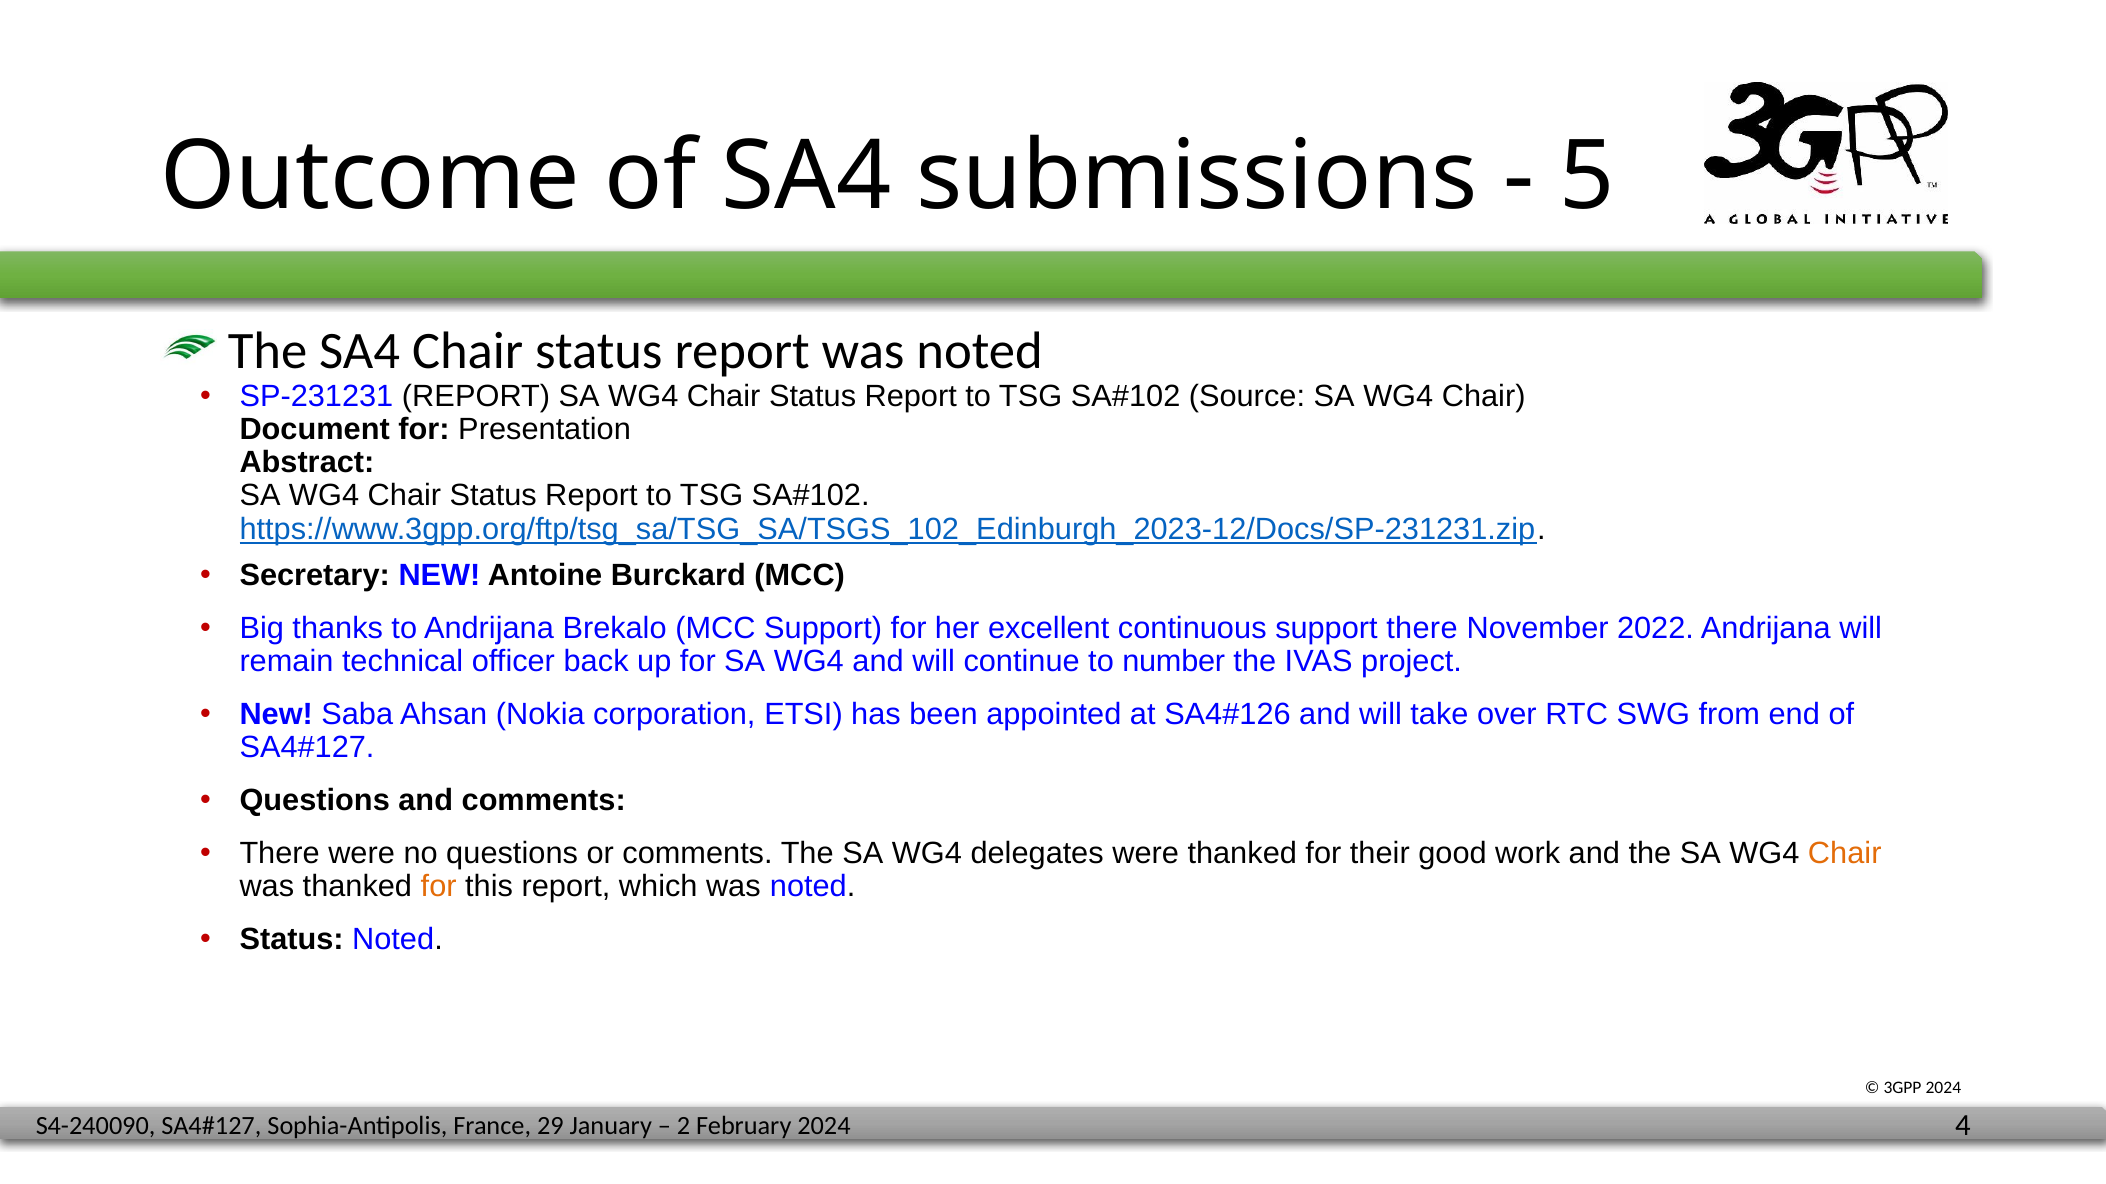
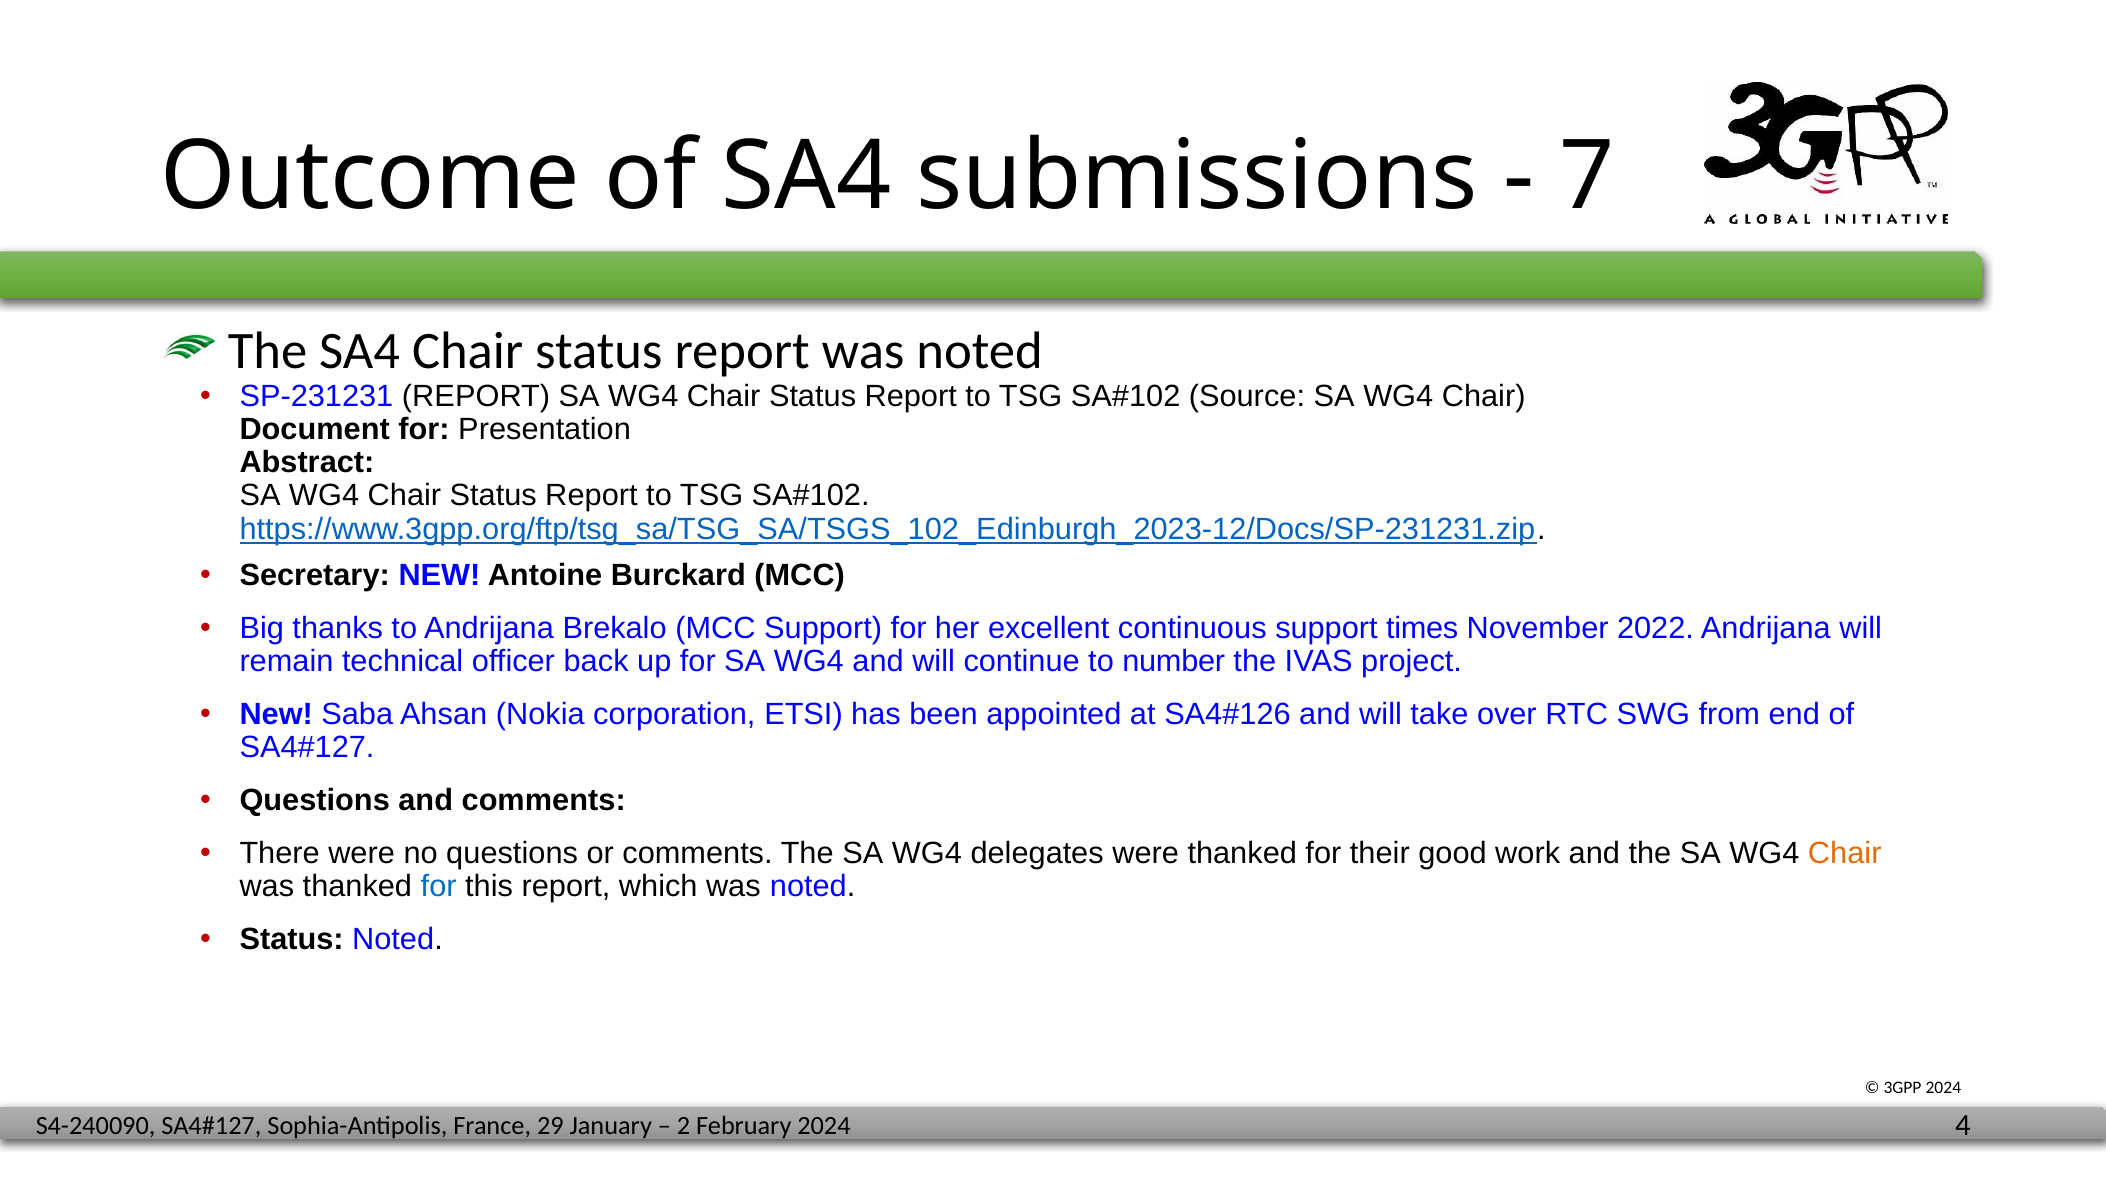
5: 5 -> 7 (1587, 177)
support there: there -> times (1422, 629)
for colour: orange -> blue (439, 887)
